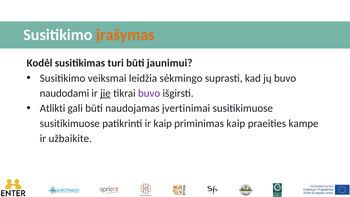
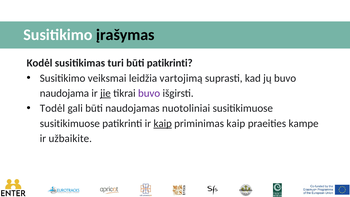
įrašymas colour: orange -> black (125, 35)
būti jaunimui: jaunimui -> patikrinti (170, 63)
sėkmingo: sėkmingo -> vartojimą (181, 78)
naudodami: naudodami -> naudojama (64, 93)
Atlikti: Atlikti -> Todėl (52, 108)
įvertinimai: įvertinimai -> nuotoliniai (186, 108)
kaip underline: none -> present (163, 123)
